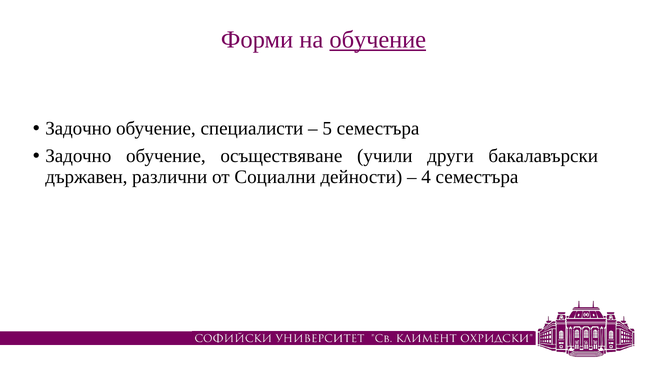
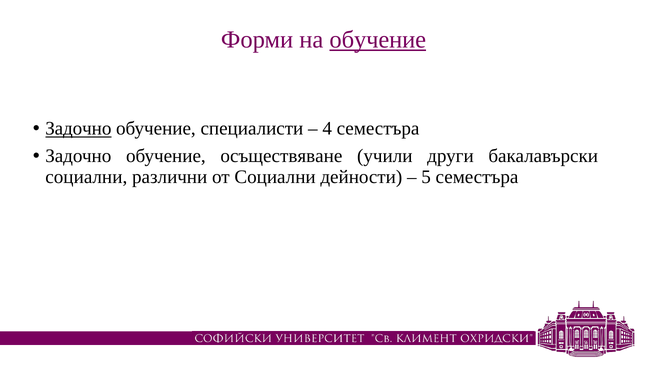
Задочно underline: none -> present (78, 129)
5: 5 -> 4 (327, 129)
държавен: държавен -> социални (86, 177)
4: 4 -> 5 (426, 177)
